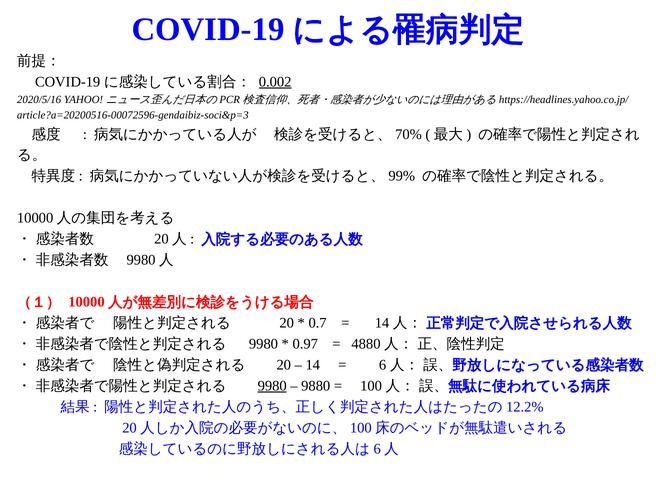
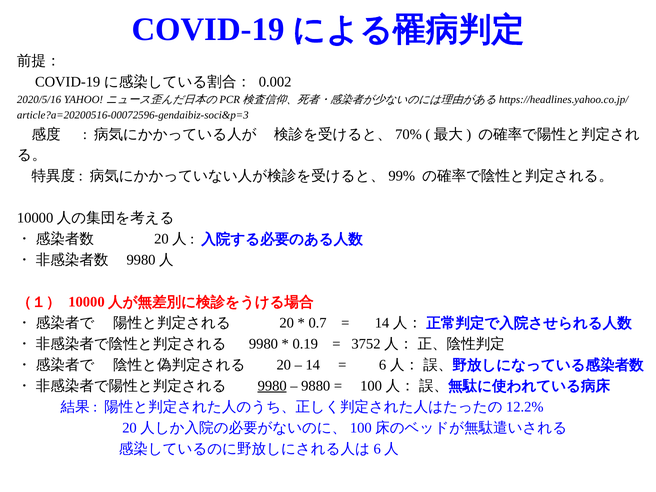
0.002 underline: present -> none (275, 82)
0.97: 0.97 -> 0.19 (305, 344)
4880: 4880 -> 3752 (366, 344)
